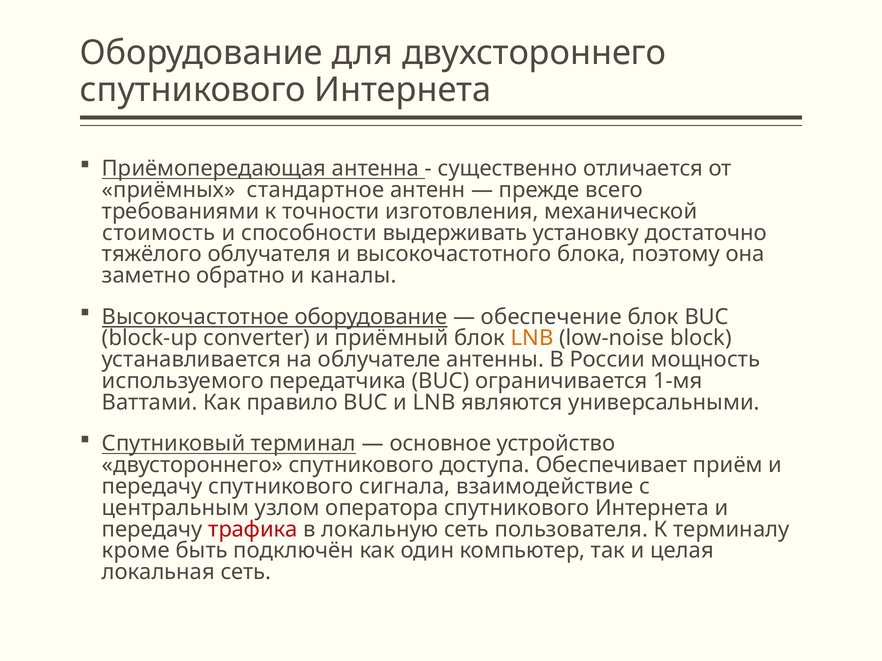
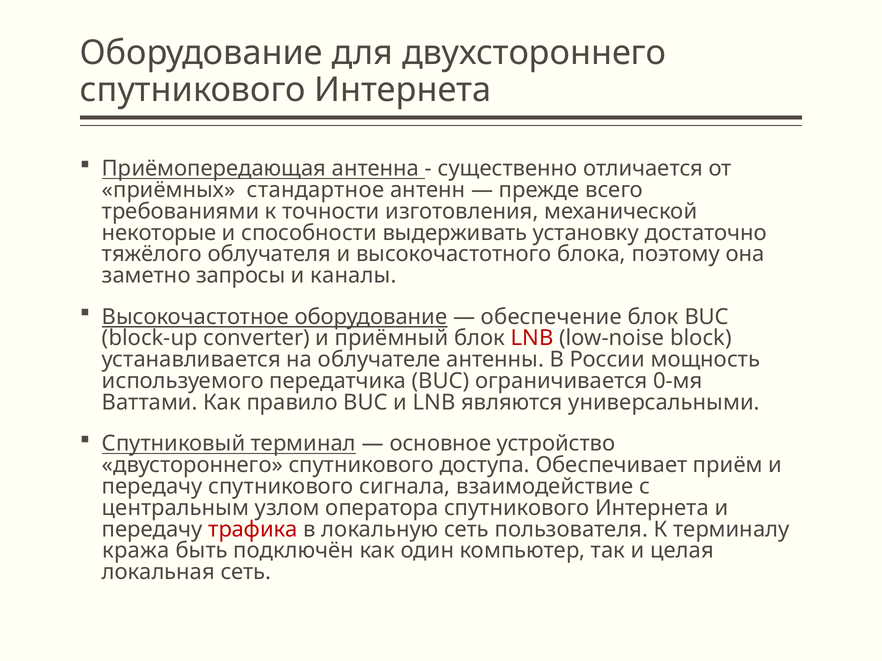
стоимость: стоимость -> некоторые (159, 233)
обратно: обратно -> запросы (241, 276)
LNB colour: orange -> red (532, 338)
1-мя: 1-мя -> 0-мя (678, 381)
кроме: кроме -> кража (136, 551)
